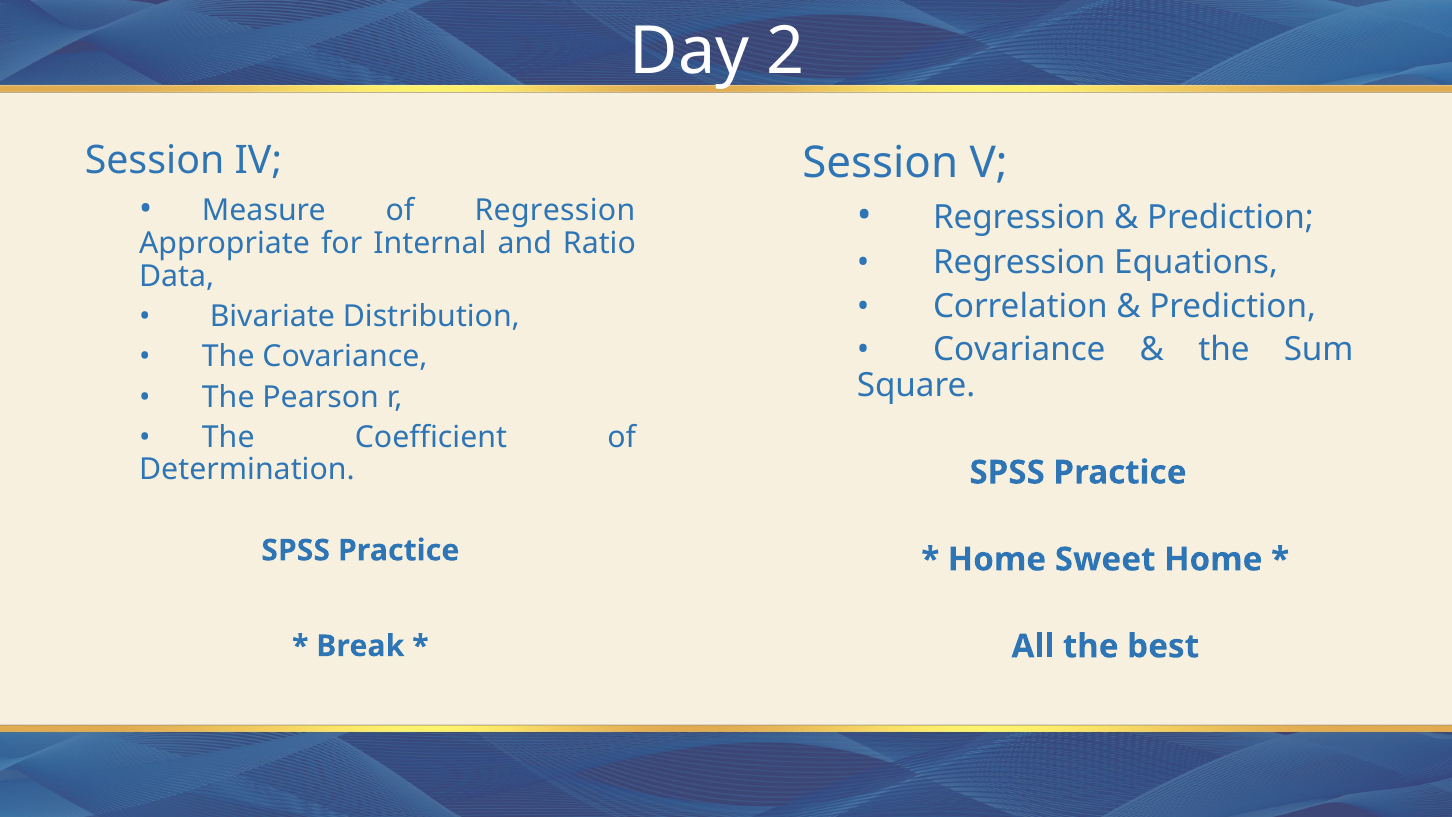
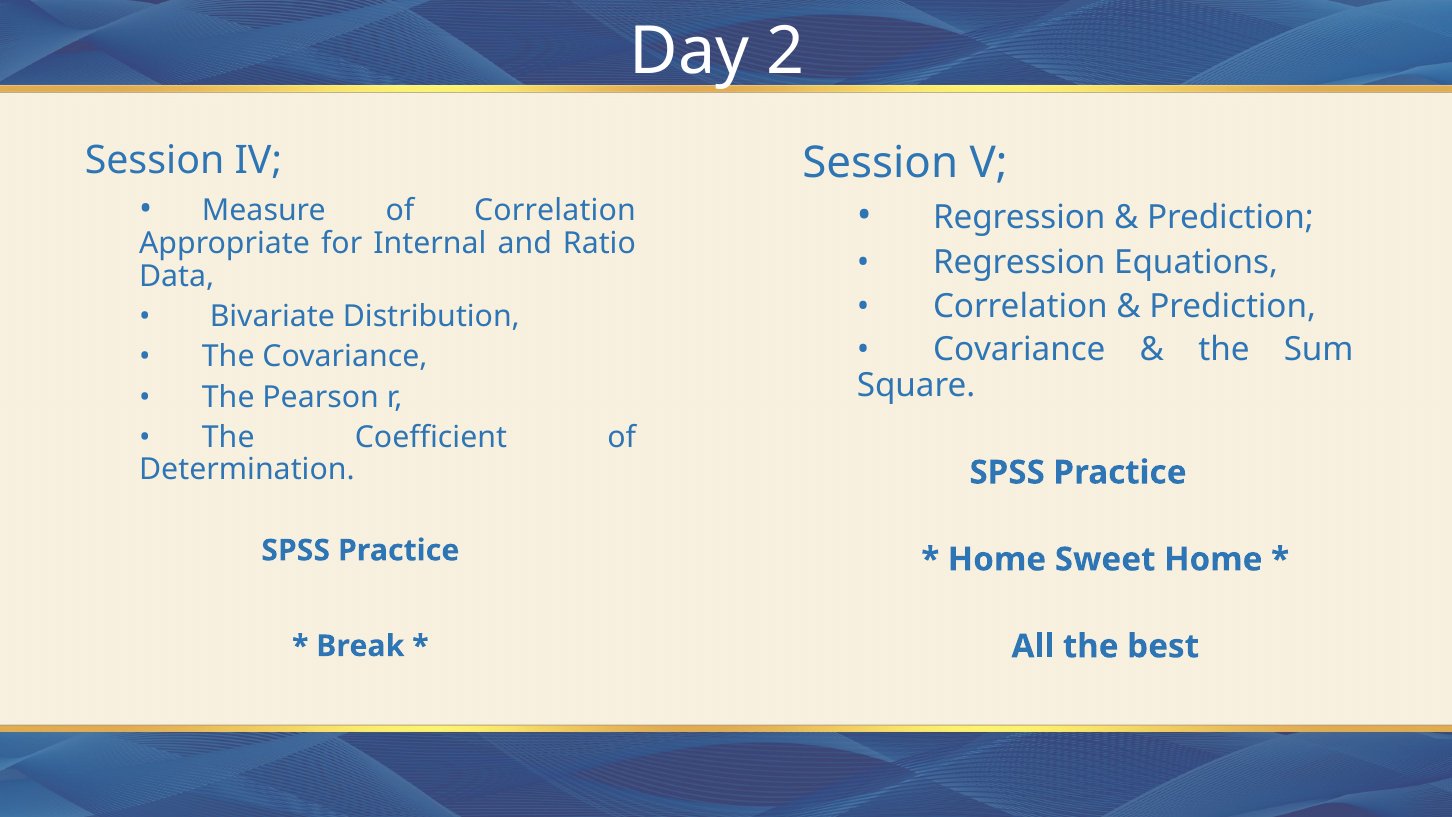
of Regression: Regression -> Correlation (555, 210)
